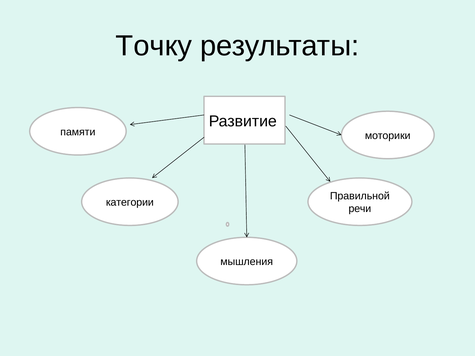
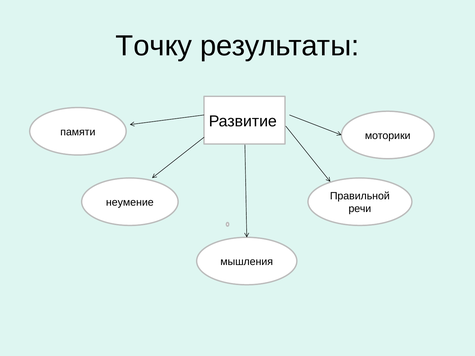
категории: категории -> неумение (130, 203)
